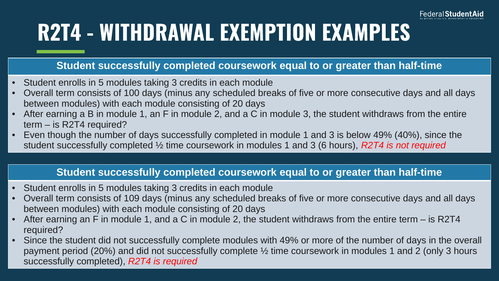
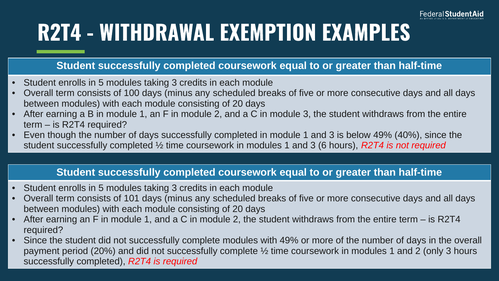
109: 109 -> 101 (132, 198)
